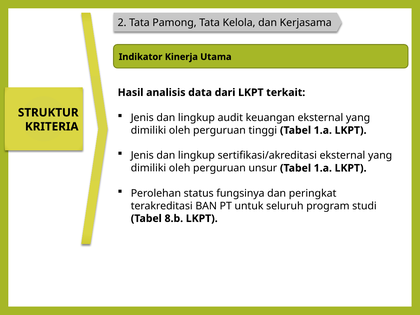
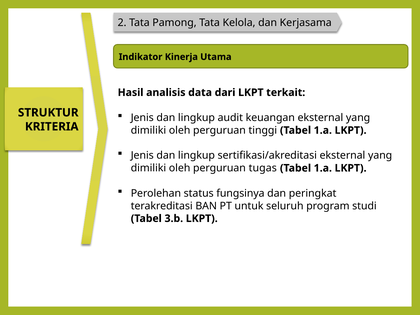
unsur: unsur -> tugas (263, 168)
8.b: 8.b -> 3.b (174, 219)
